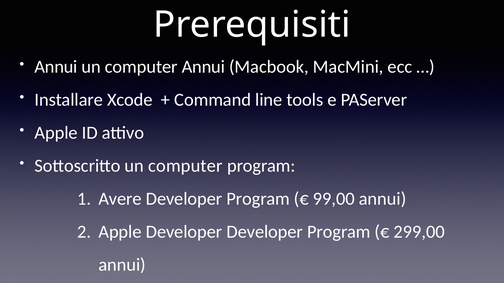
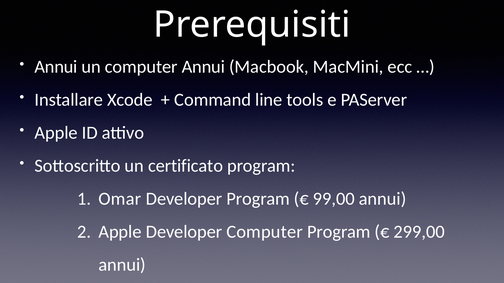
Sottoscritto un computer: computer -> certificato (186, 166)
Avere: Avere -> Omar (120, 199)
Developer Developer: Developer -> Computer (265, 232)
